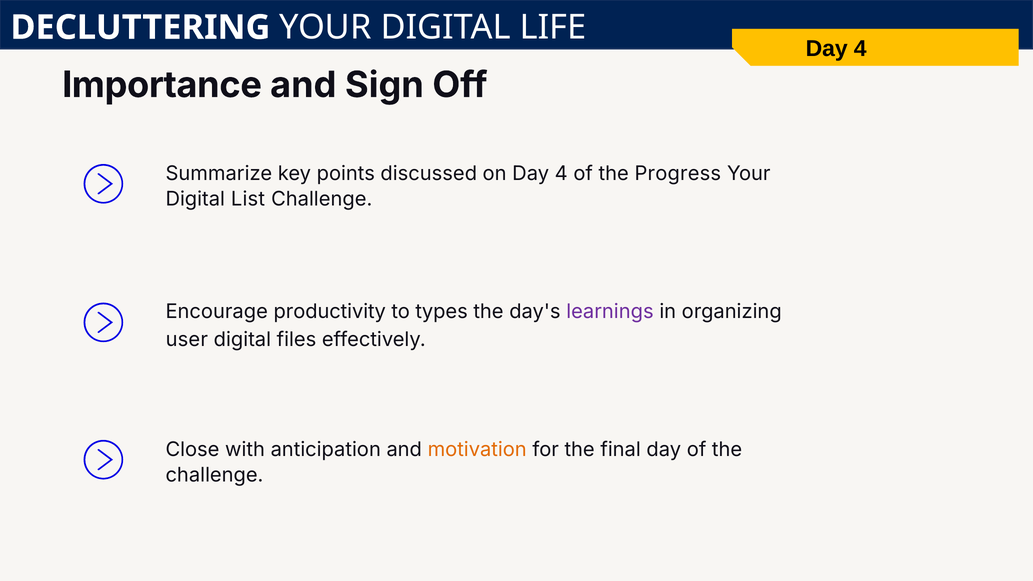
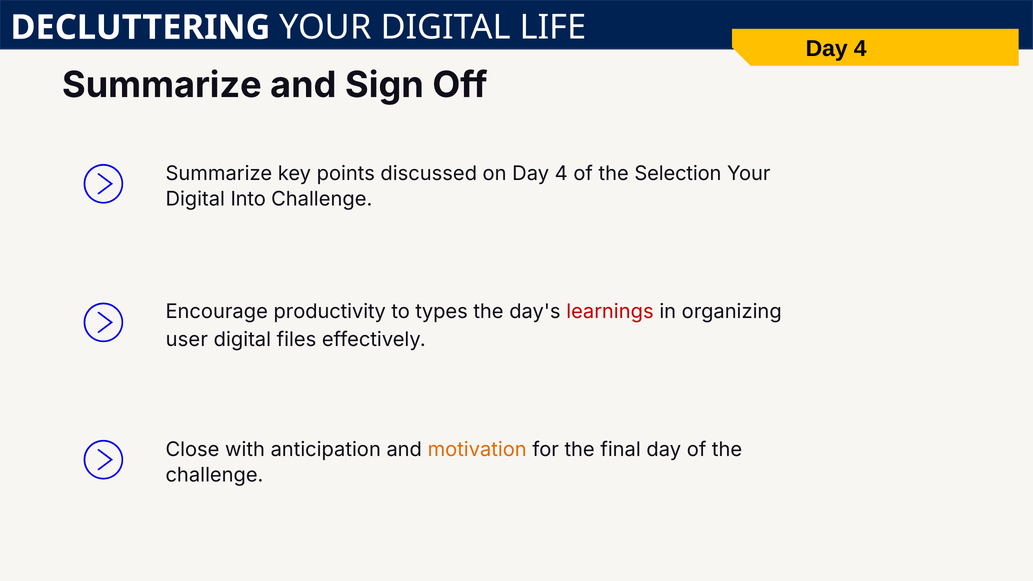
Importance: Importance -> Summarize (162, 85)
Progress: Progress -> Selection (678, 174)
List: List -> Into (248, 199)
learnings colour: purple -> red (610, 312)
